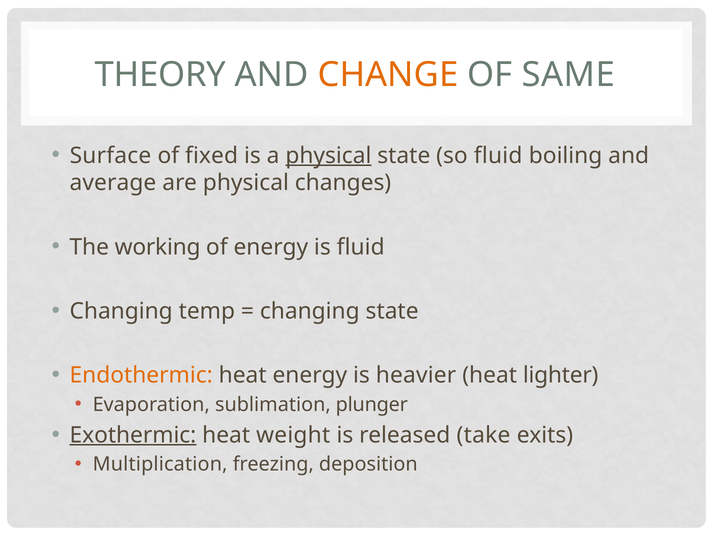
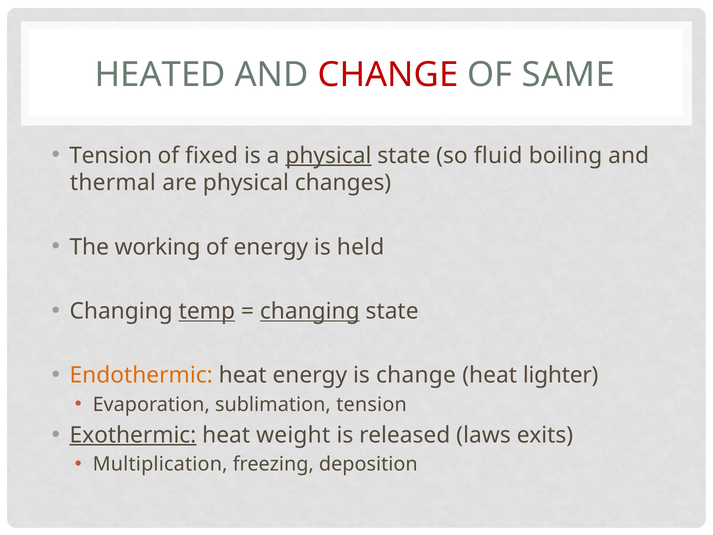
THEORY: THEORY -> HEATED (160, 75)
CHANGE colour: orange -> red (388, 75)
Surface: Surface -> Tension (111, 155)
average: average -> thermal (113, 183)
is fluid: fluid -> held (361, 247)
temp underline: none -> present (207, 311)
changing underline: none -> present (310, 311)
is heavier: heavier -> change (416, 375)
sublimation plunger: plunger -> tension (372, 404)
take: take -> laws (484, 435)
